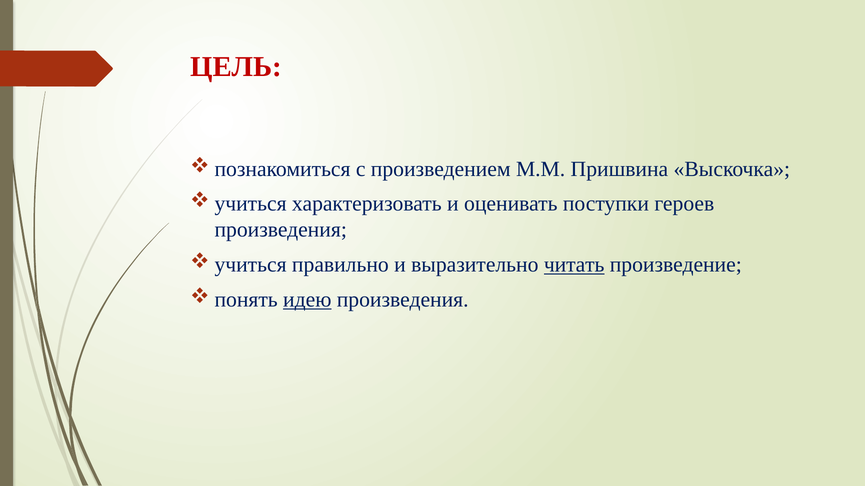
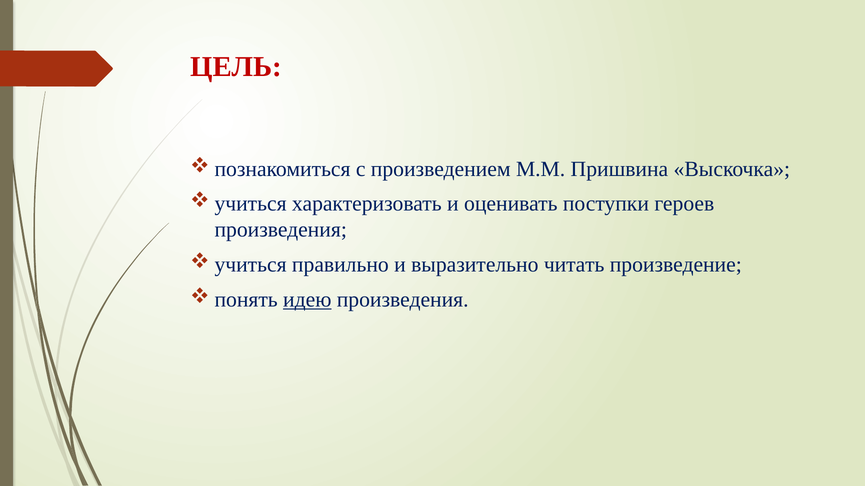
читать underline: present -> none (574, 265)
